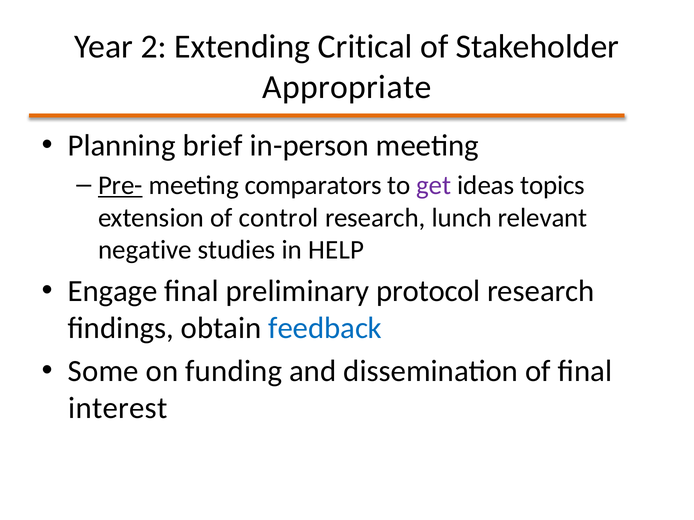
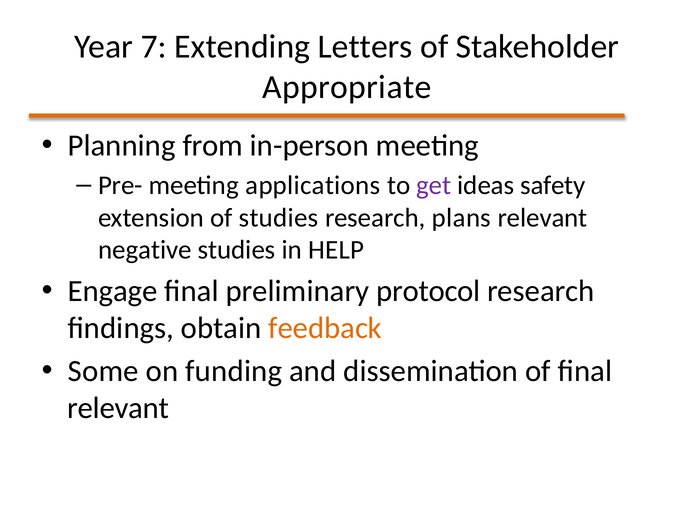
2: 2 -> 7 (154, 47)
Critical: Critical -> Letters (365, 47)
brief: brief -> from (213, 146)
Pre- underline: present -> none (120, 185)
comparators: comparators -> applications (313, 185)
topics: topics -> safety (553, 185)
of control: control -> studies (279, 218)
lunch: lunch -> plans (461, 218)
feedback colour: blue -> orange (325, 328)
interest: interest -> relevant (118, 409)
